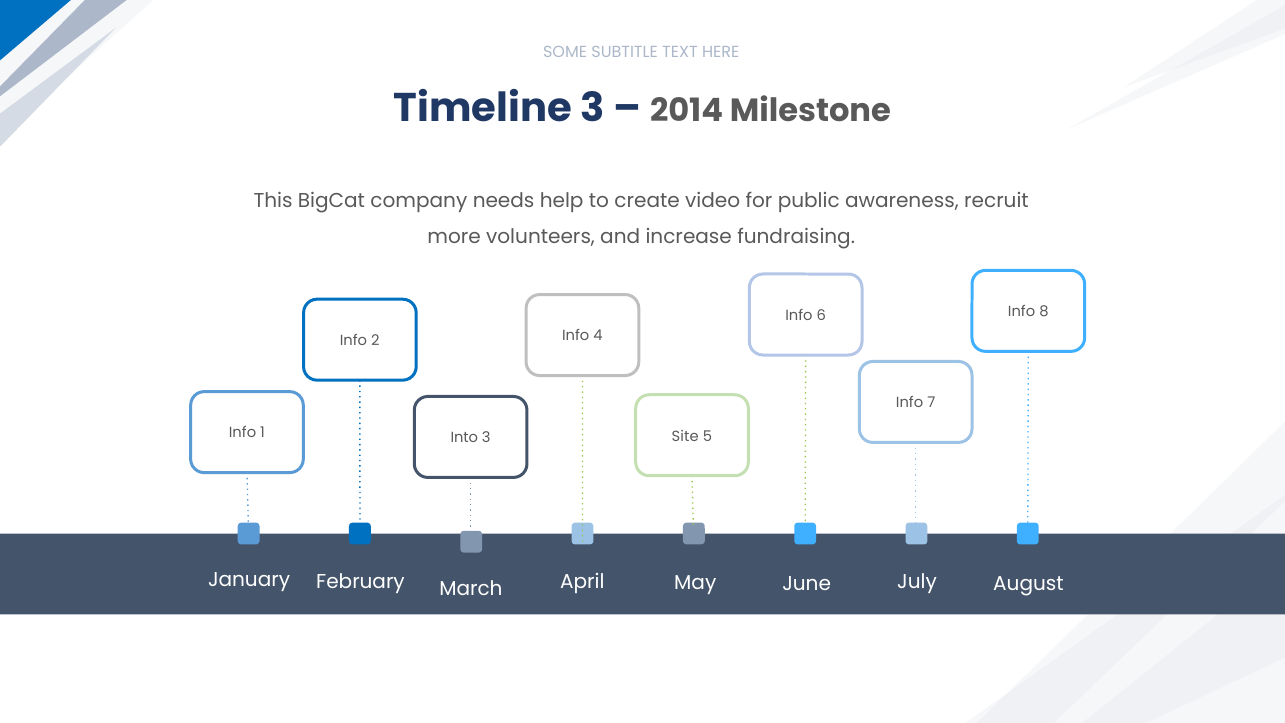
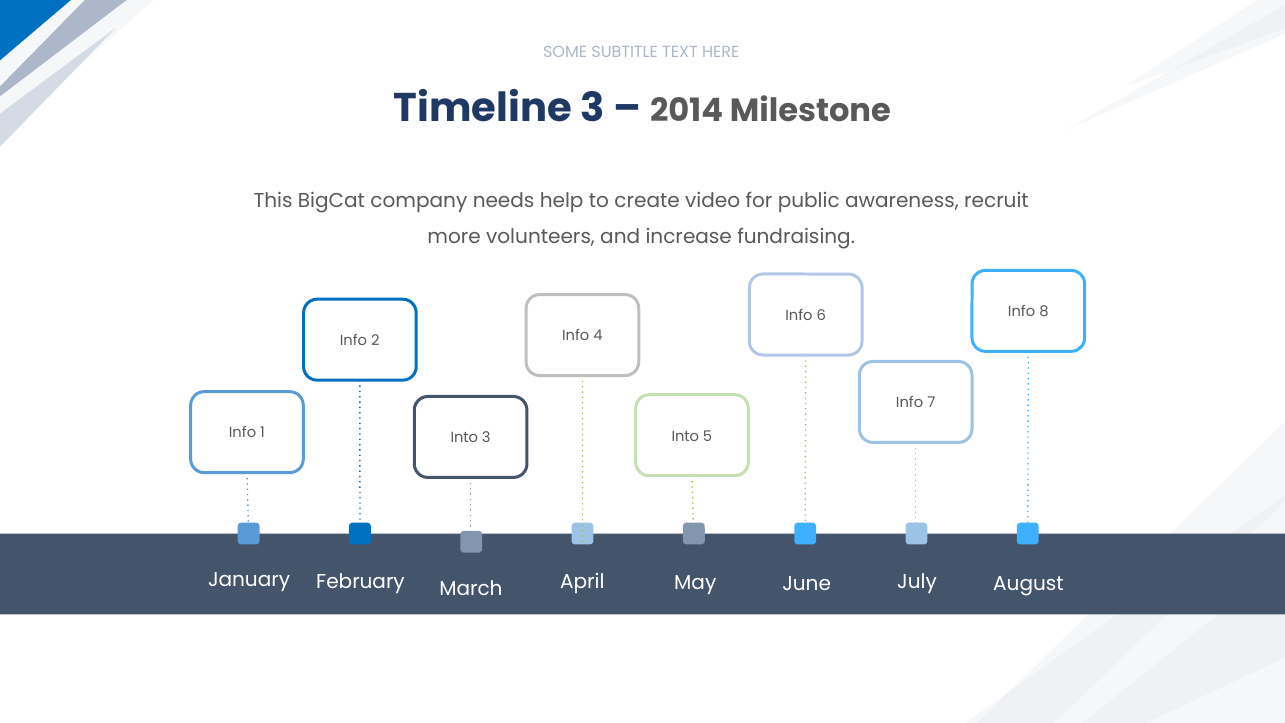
Site: Site -> Into (685, 436)
